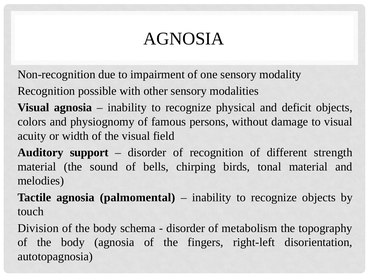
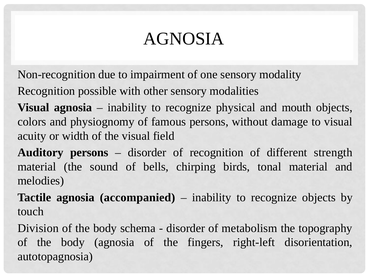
deficit: deficit -> mouth (297, 107)
Auditory support: support -> persons (89, 152)
palmomental: palmomental -> accompanied (137, 197)
